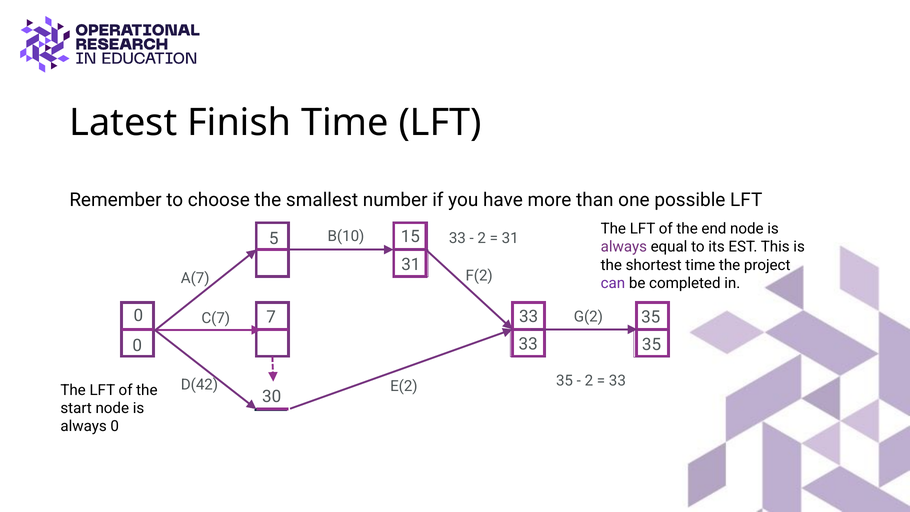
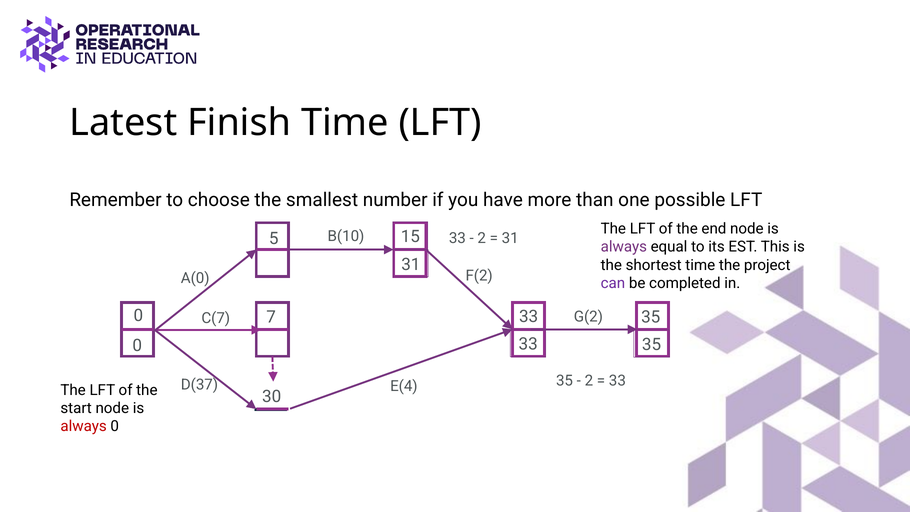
A(7: A(7 -> A(0 (195, 278)
D(42: D(42 -> D(37 (199, 385)
E(2: E(2 -> E(4 (404, 386)
always colour: black -> red (84, 426)
